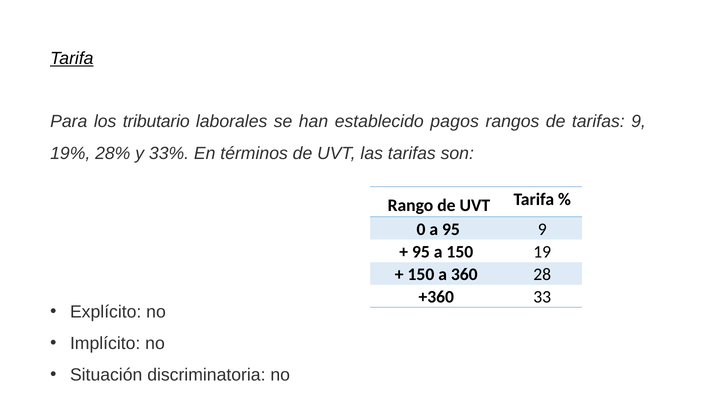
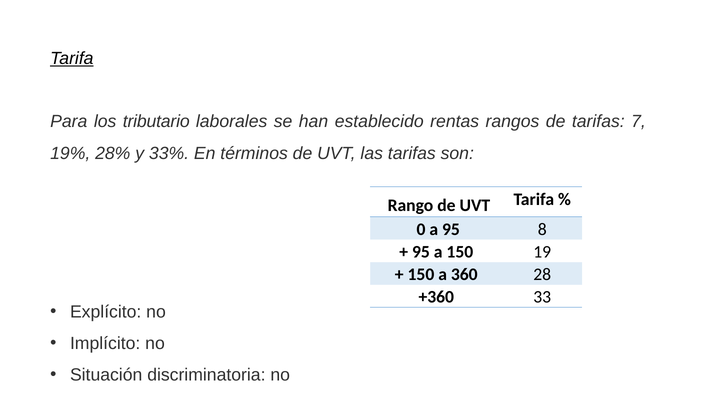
pagos: pagos -> rentas (455, 122)
tarifas 9: 9 -> 7 (639, 122)
95 9: 9 -> 8 (542, 229)
